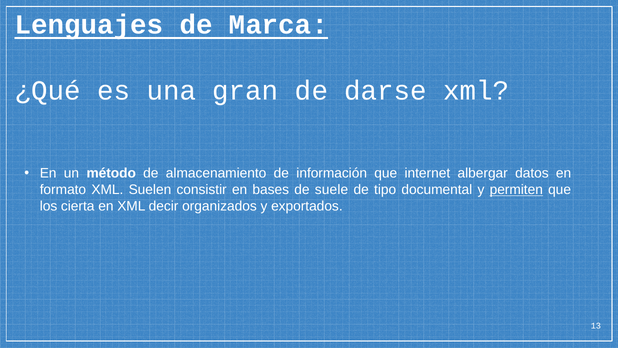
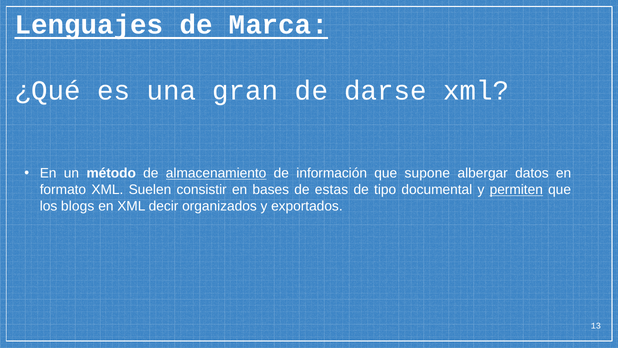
almacenamiento underline: none -> present (216, 173)
internet: internet -> supone (427, 173)
suele: suele -> estas (332, 190)
cierta: cierta -> blogs (78, 206)
